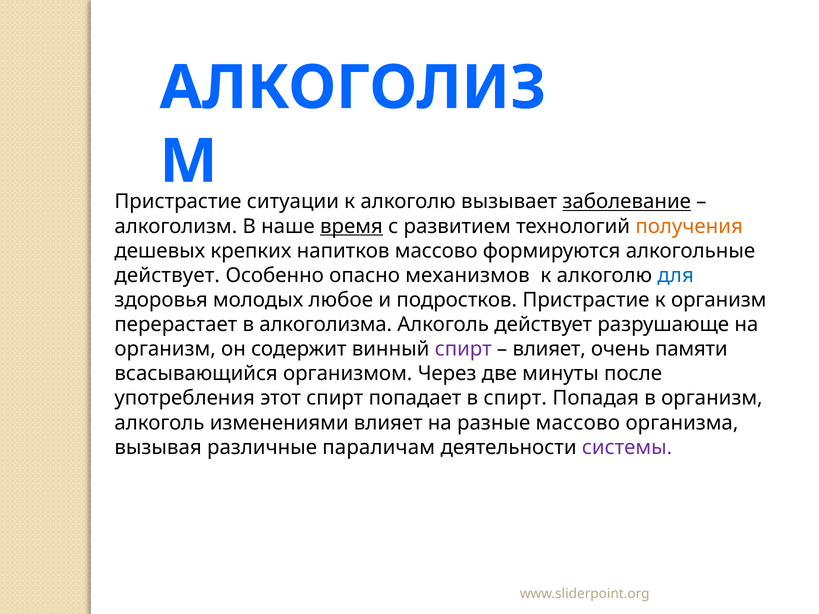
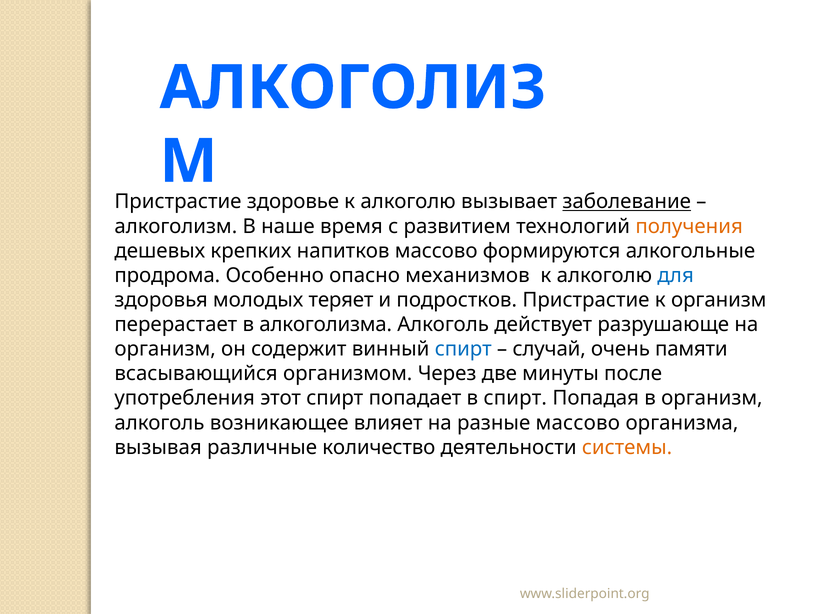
ситуации: ситуации -> здоровье (293, 202)
время underline: present -> none (351, 226)
действует: действует -> продрома (167, 276)
любое: любое -> теряет (341, 300)
спирт colour: purple -> blue (463, 349)
влияет: влияет -> случай (549, 349)
изменениями: изменениями -> возникающее (279, 423)
параличам: параличам -> количество (379, 447)
системы colour: purple -> orange (627, 447)
